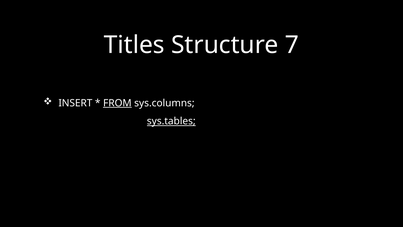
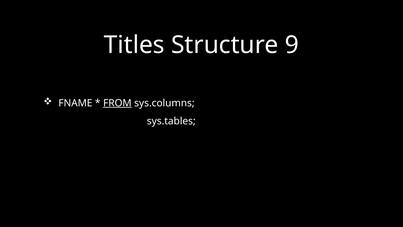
7: 7 -> 9 (292, 45)
INSERT: INSERT -> FNAME (75, 103)
sys.tables underline: present -> none (171, 121)
